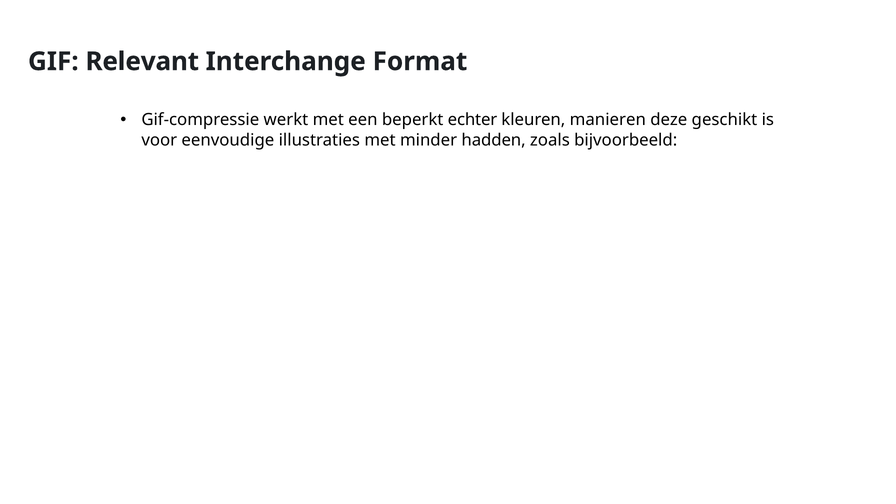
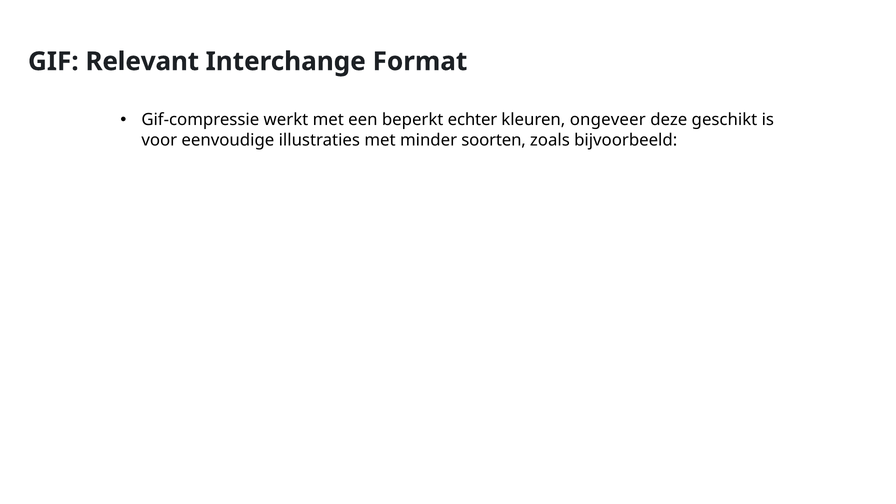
manieren: manieren -> ongeveer (608, 120)
hadden: hadden -> soorten (494, 140)
